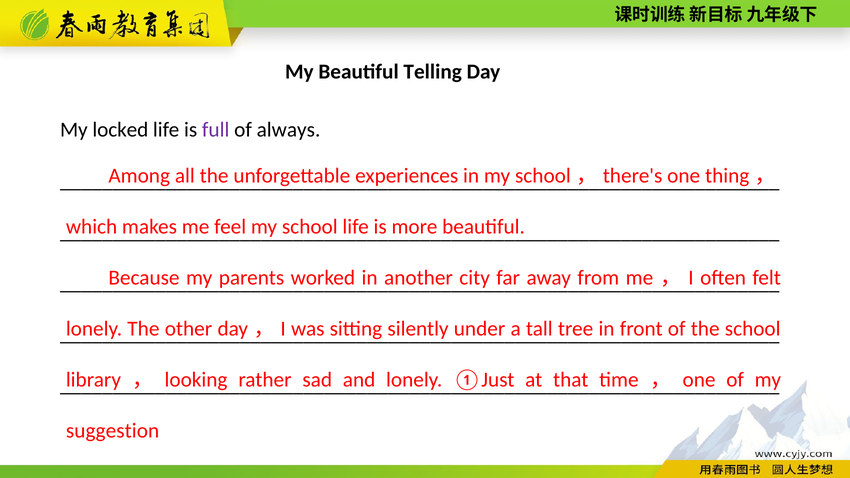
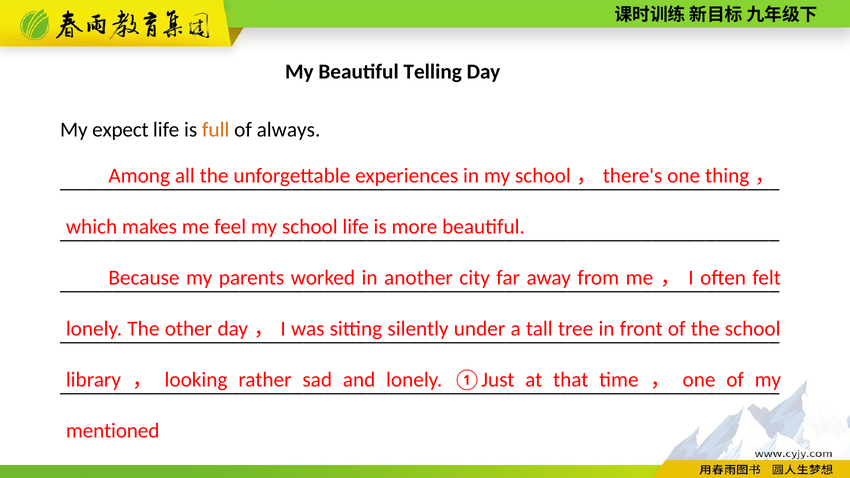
locked: locked -> expect (120, 130)
full colour: purple -> orange (216, 130)
suggestion: suggestion -> mentioned (113, 431)
